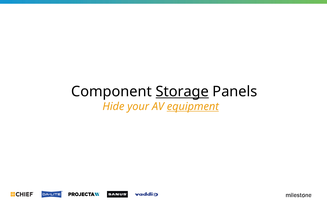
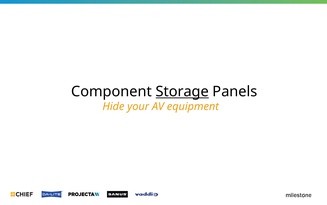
equipment underline: present -> none (193, 106)
